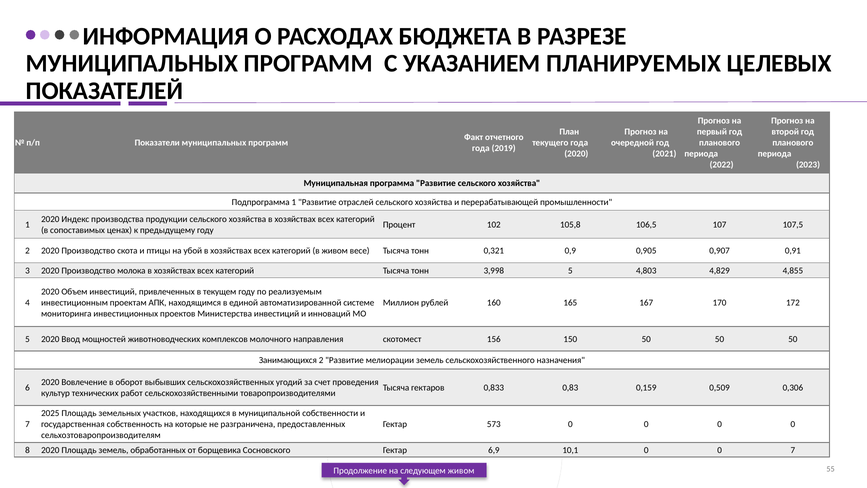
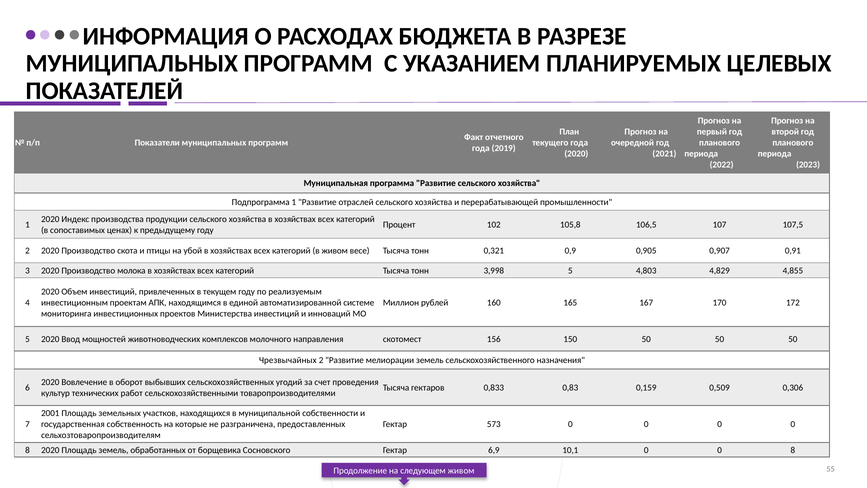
Занимающихся: Занимающихся -> Чрезвычайных (288, 360)
2025: 2025 -> 2001 (50, 413)
10,1 0 0 7: 7 -> 8 (793, 450)
